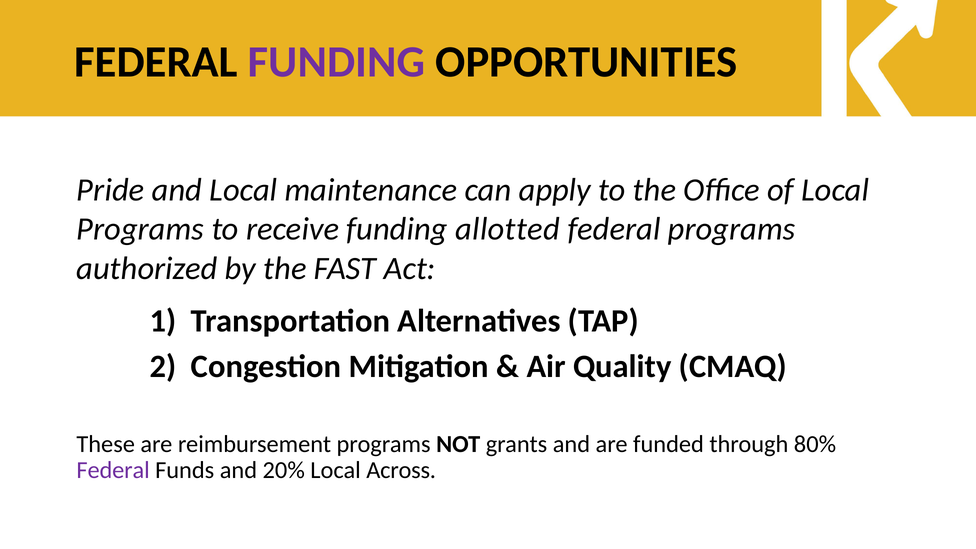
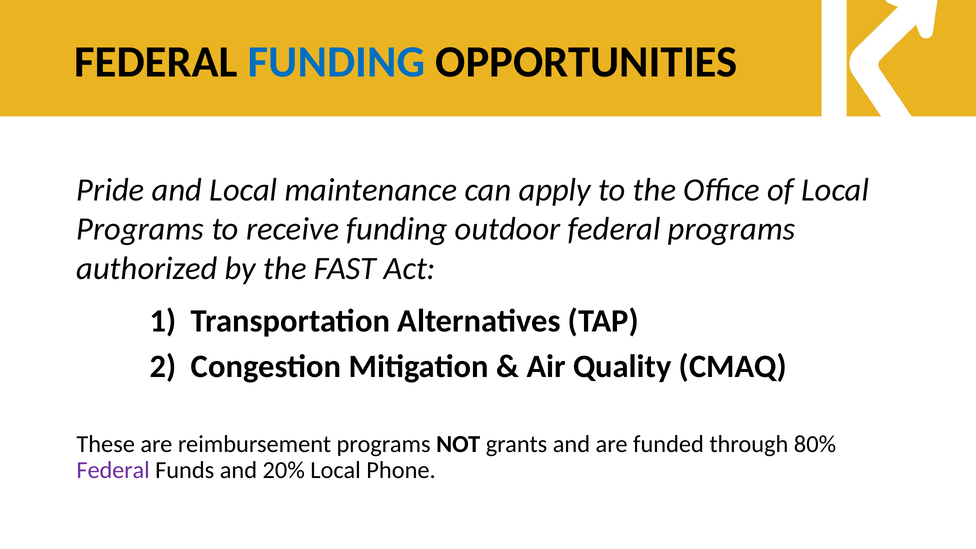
FUNDING colour: purple -> blue (336, 62)
allotted: allotted -> outdoor (508, 229)
Across: Across -> Phone (401, 470)
